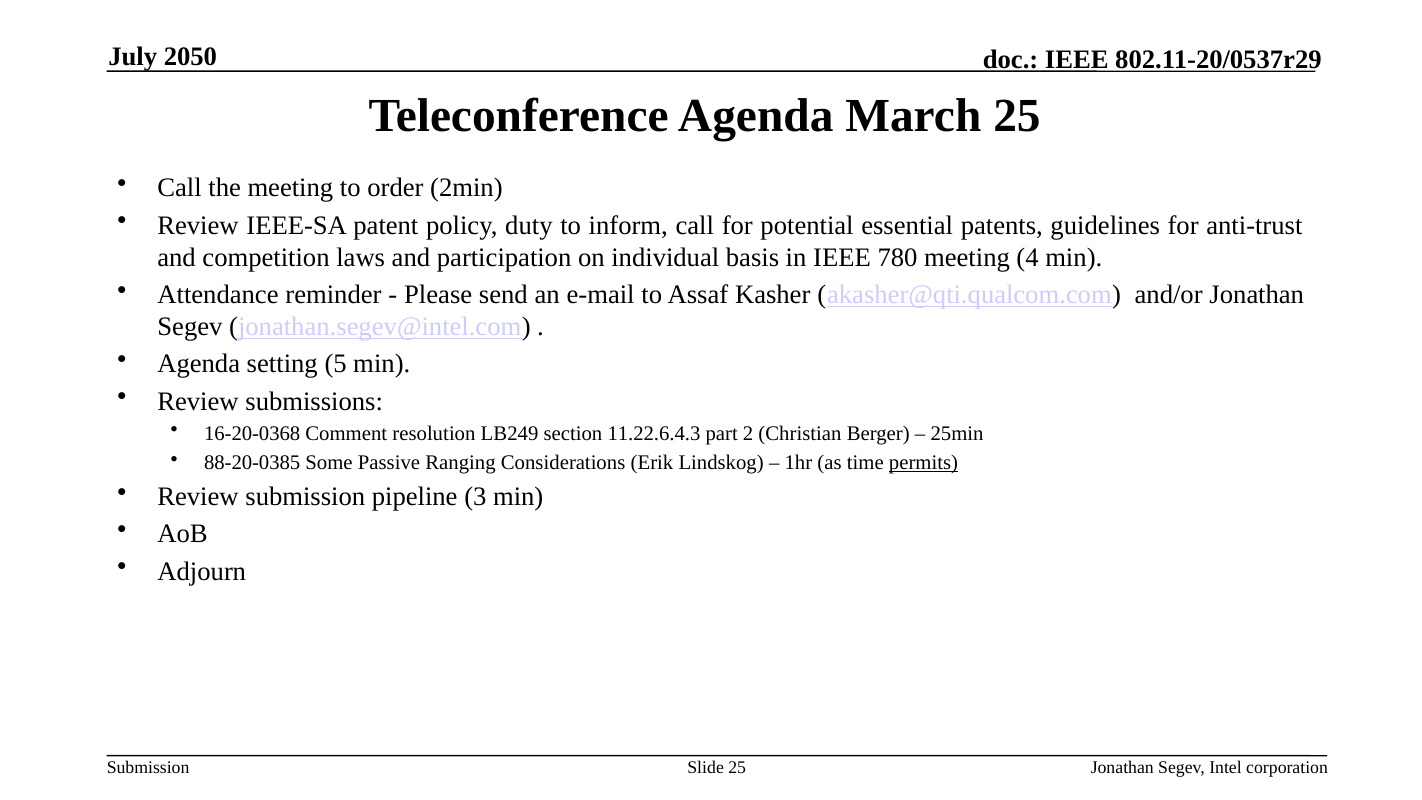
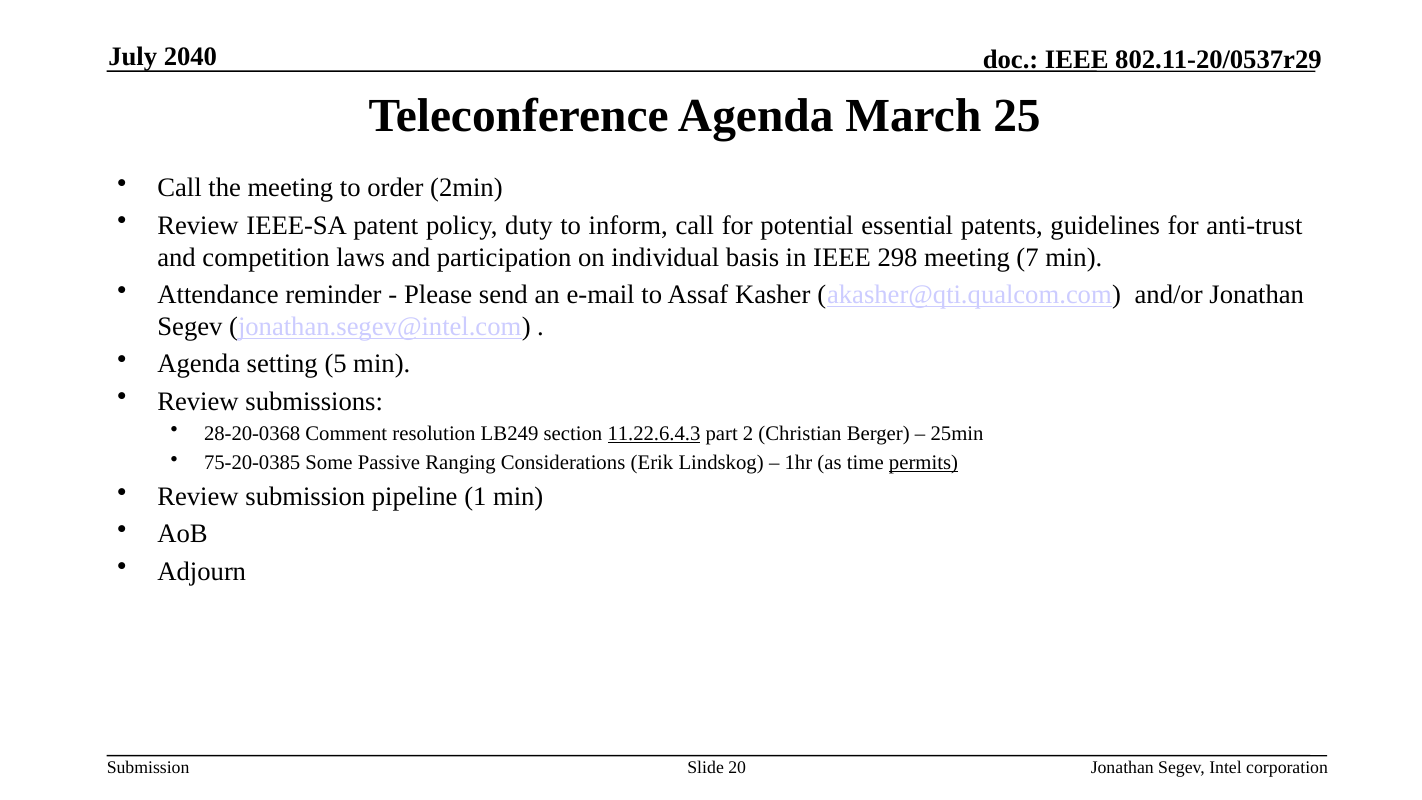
2050: 2050 -> 2040 (190, 57)
780: 780 -> 298 (897, 257)
4: 4 -> 7 (1028, 257)
16-20-0368: 16-20-0368 -> 28-20-0368 (252, 433)
11.22.6.4.3 underline: none -> present (654, 433)
88-20-0385: 88-20-0385 -> 75-20-0385 (252, 463)
3: 3 -> 1 (475, 497)
Slide 25: 25 -> 20 (737, 767)
